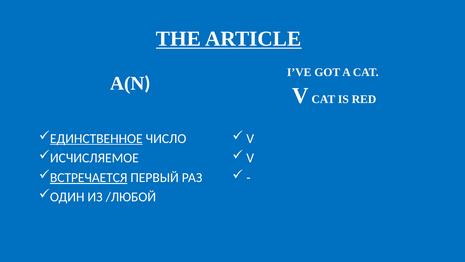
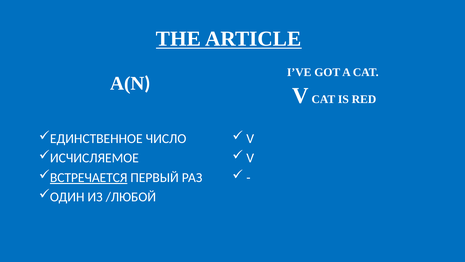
ЕДИНСТВЕННОЕ underline: present -> none (96, 138)
